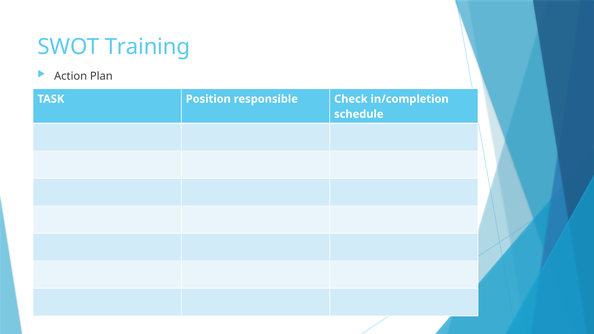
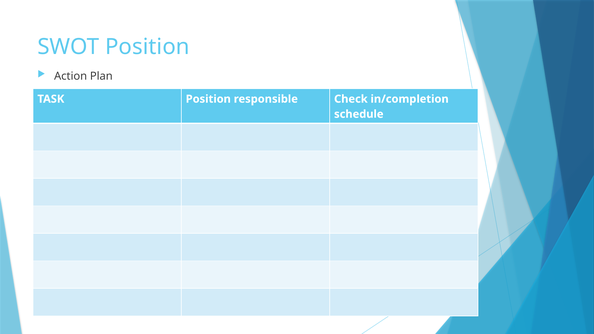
SWOT Training: Training -> Position (147, 47)
